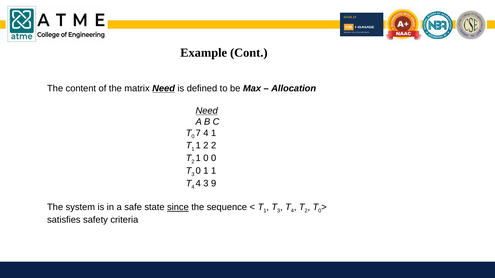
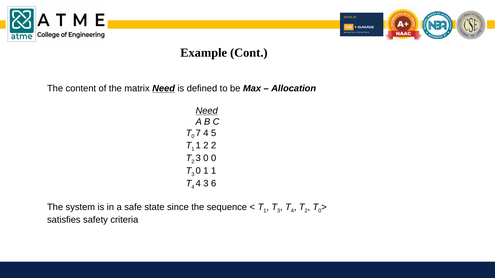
4 1: 1 -> 5 (214, 133)
2 1: 1 -> 3 (198, 158)
9: 9 -> 6 (214, 184)
since underline: present -> none (178, 208)
